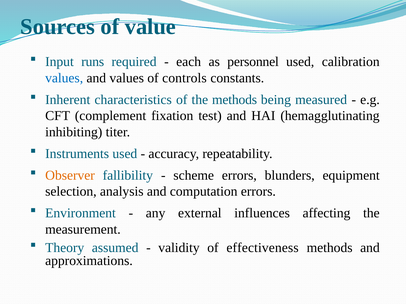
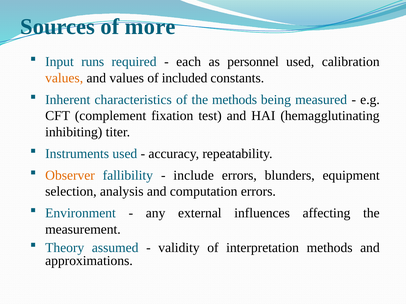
value: value -> more (150, 27)
values colour: blue -> orange (64, 78)
controls: controls -> included (185, 78)
scheme: scheme -> include (194, 176)
effectiveness: effectiveness -> interpretation (263, 248)
